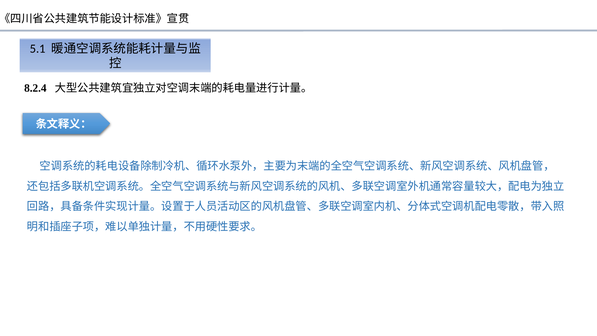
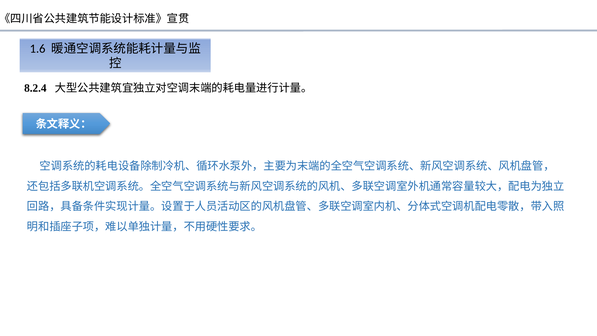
5.1: 5.1 -> 1.6 (38, 49)
